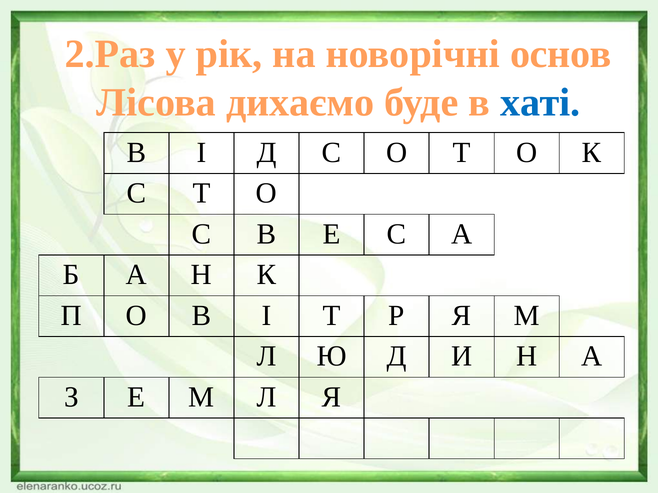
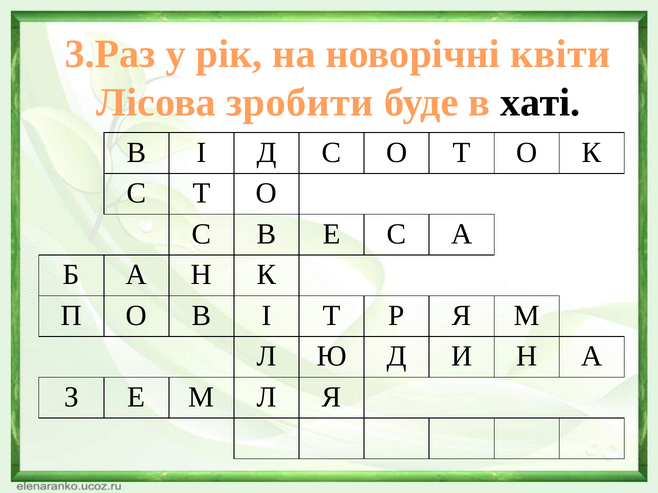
2.Раз: 2.Раз -> 3.Раз (110, 54)
основ: основ -> квіти (560, 54)
дихаємо: дихаємо -> зробити (300, 102)
хаті colour: blue -> black (540, 102)
